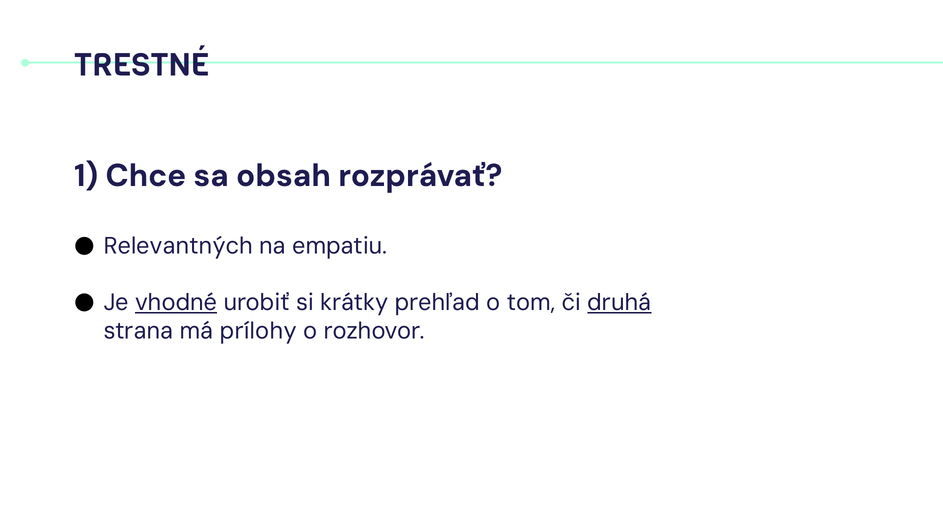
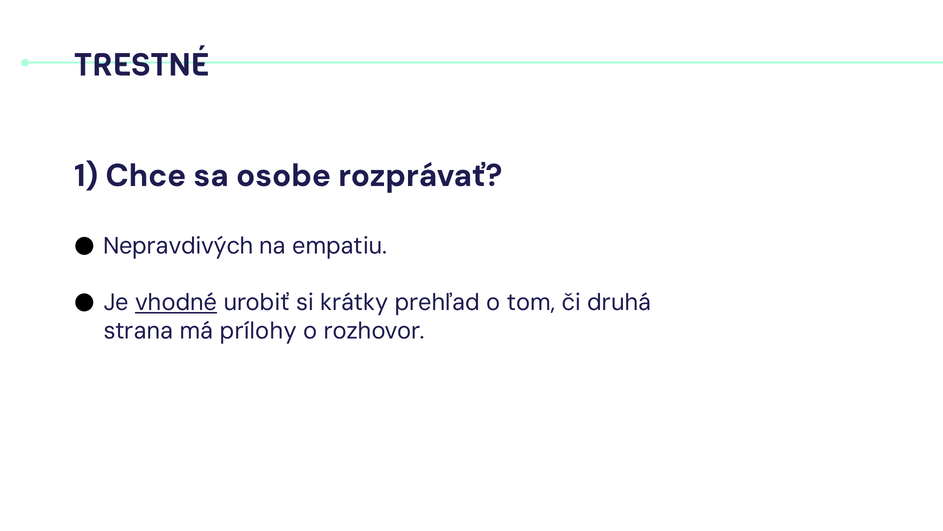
obsah: obsah -> osobe (283, 175)
Relevantných: Relevantných -> Nepravdivých (178, 246)
druhá underline: present -> none (619, 302)
